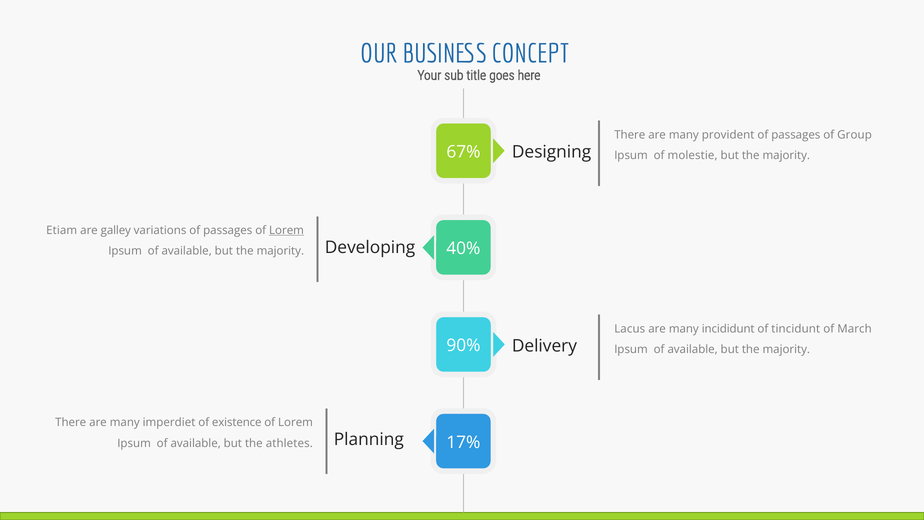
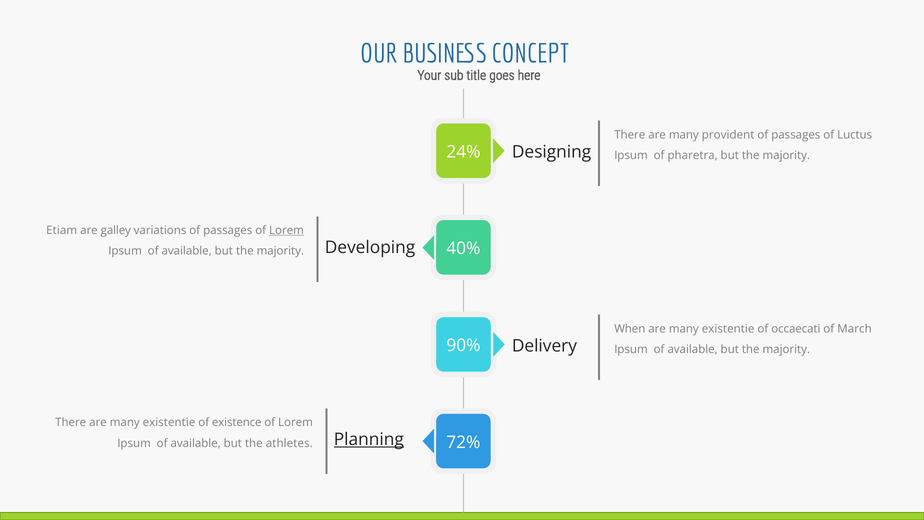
Group: Group -> Luctus (855, 135)
67%: 67% -> 24% (463, 152)
molestie: molestie -> pharetra (693, 156)
Lacus: Lacus -> When (630, 329)
incididunt: incididunt -> existentie (728, 329)
tincidunt: tincidunt -> occaecati (796, 329)
There are many imperdiet: imperdiet -> existentie (169, 422)
Planning underline: none -> present (369, 439)
17%: 17% -> 72% (463, 442)
